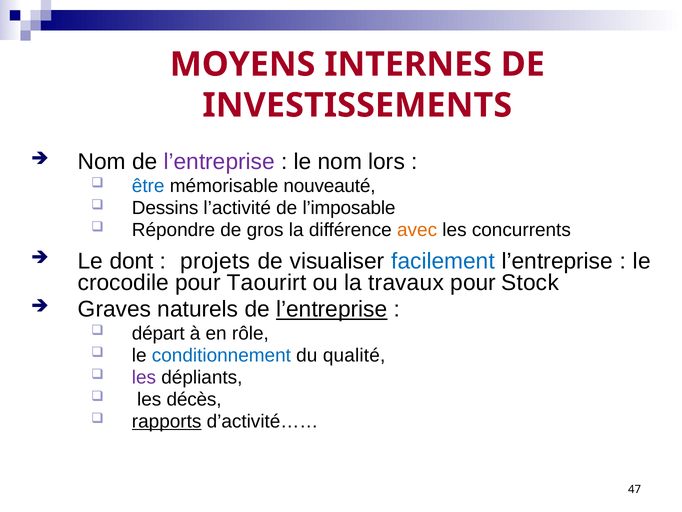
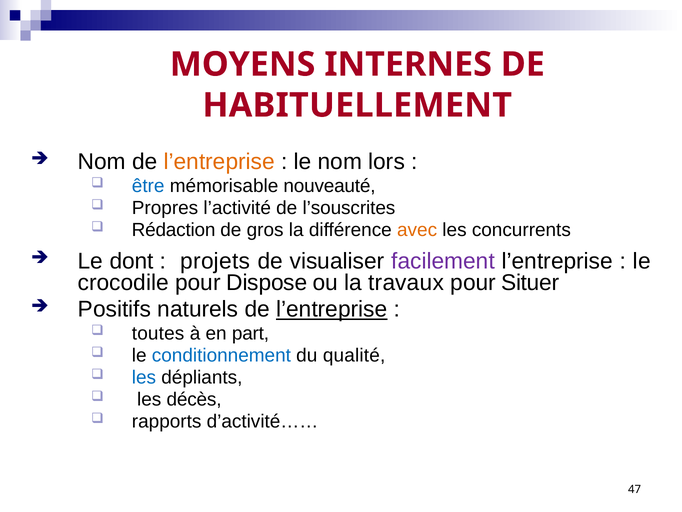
INVESTISSEMENTS: INVESTISSEMENTS -> HABITUELLEMENT (357, 105)
l’entreprise colour: purple -> orange (219, 162)
Dessins: Dessins -> Propres (165, 208)
l’imposable: l’imposable -> l’souscrites (349, 208)
Répondre: Répondre -> Rédaction (174, 230)
facilement colour: blue -> purple (443, 261)
Taourirt: Taourirt -> Dispose (267, 283)
Stock: Stock -> Situer (530, 283)
Graves: Graves -> Positifs (114, 309)
départ: départ -> toutes (158, 333)
rôle: rôle -> part (250, 333)
les colour: purple -> blue (144, 377)
rapports underline: present -> none (167, 421)
